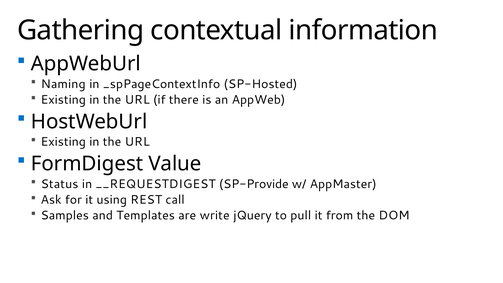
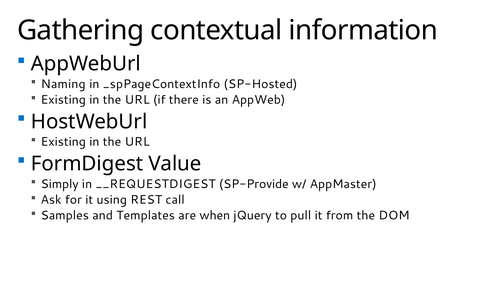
Status: Status -> Simply (60, 184)
write: write -> when (215, 215)
